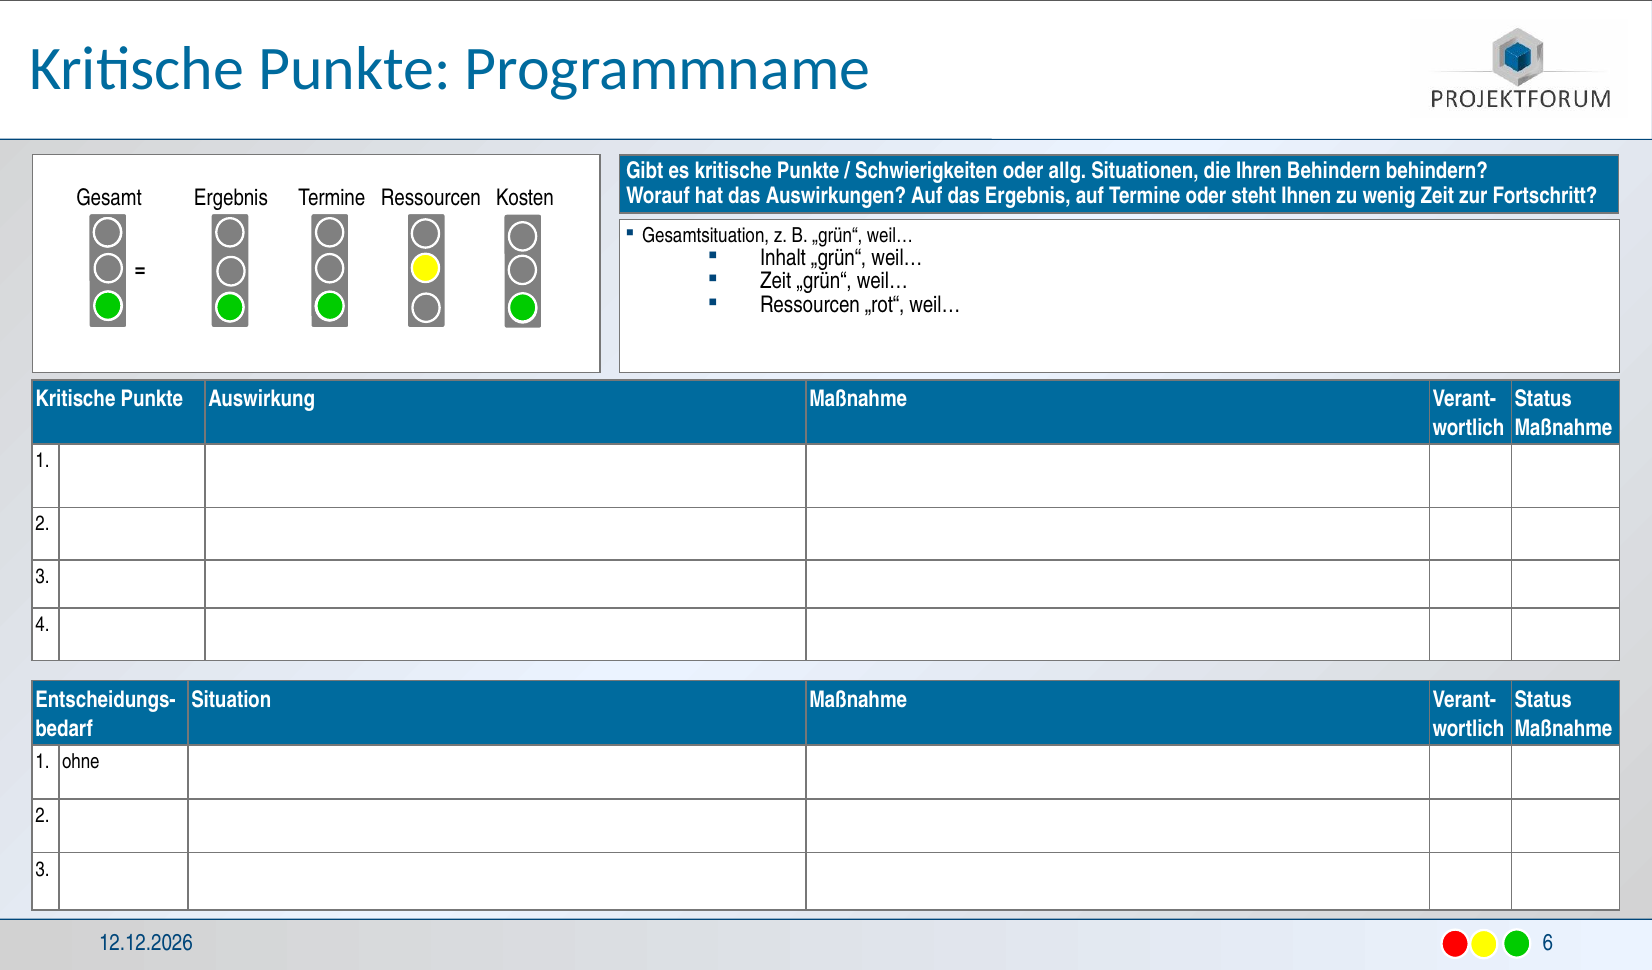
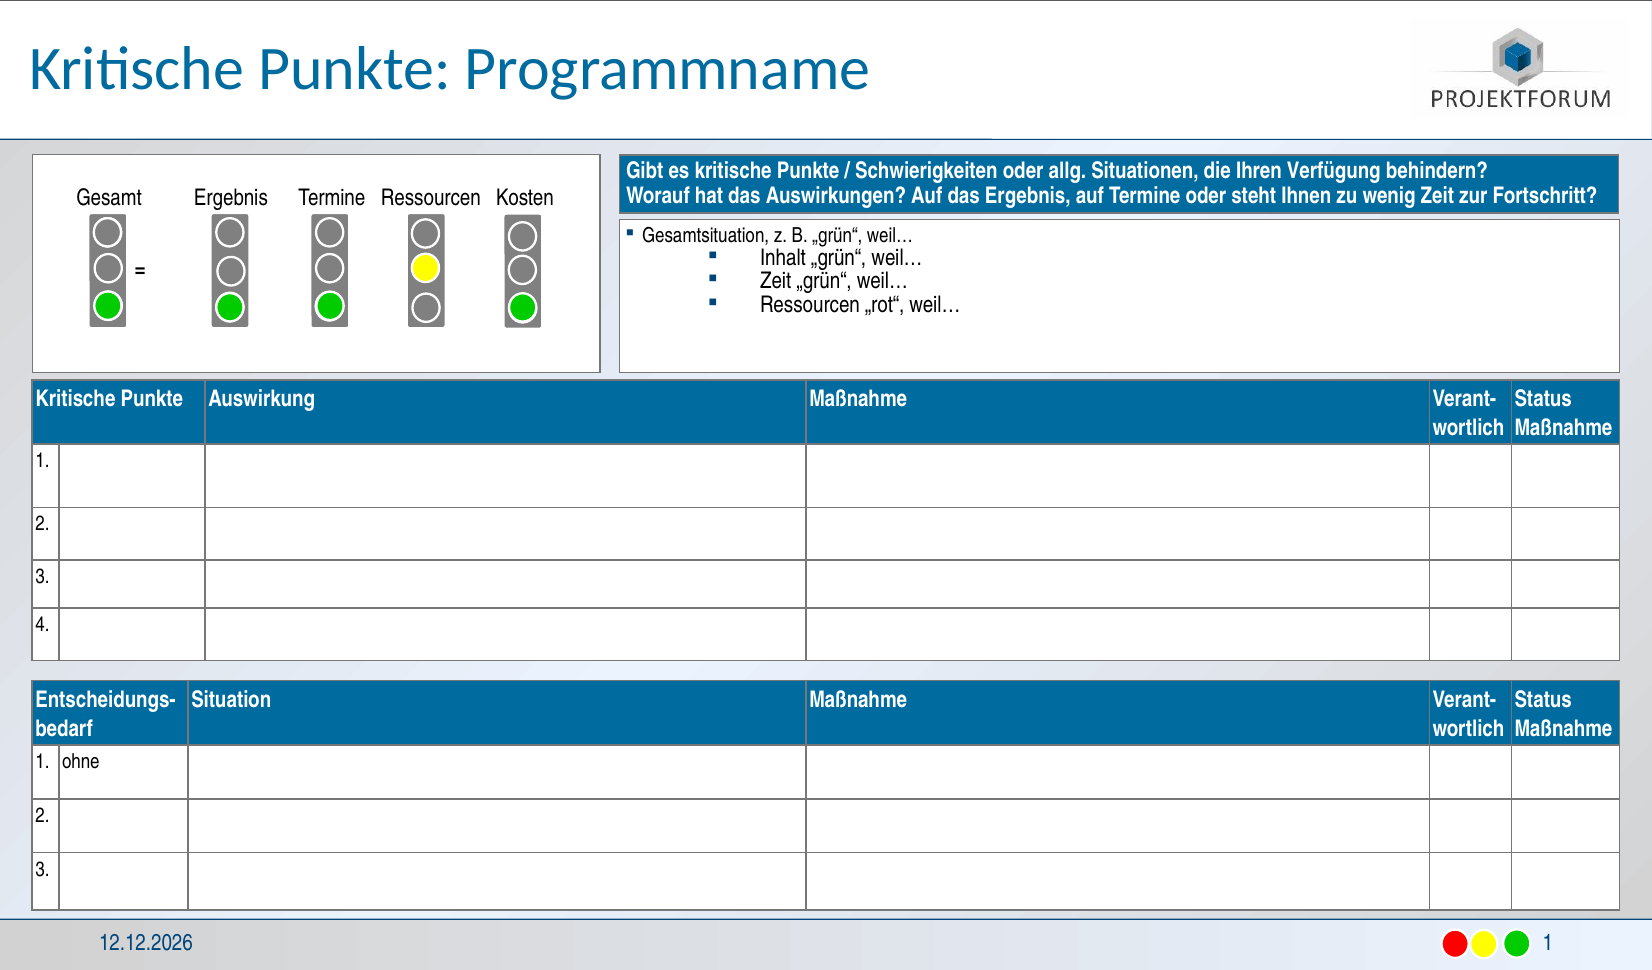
Ihren Behindern: Behindern -> Verfügung (1334, 171)
6: 6 -> 1 (1548, 944)
